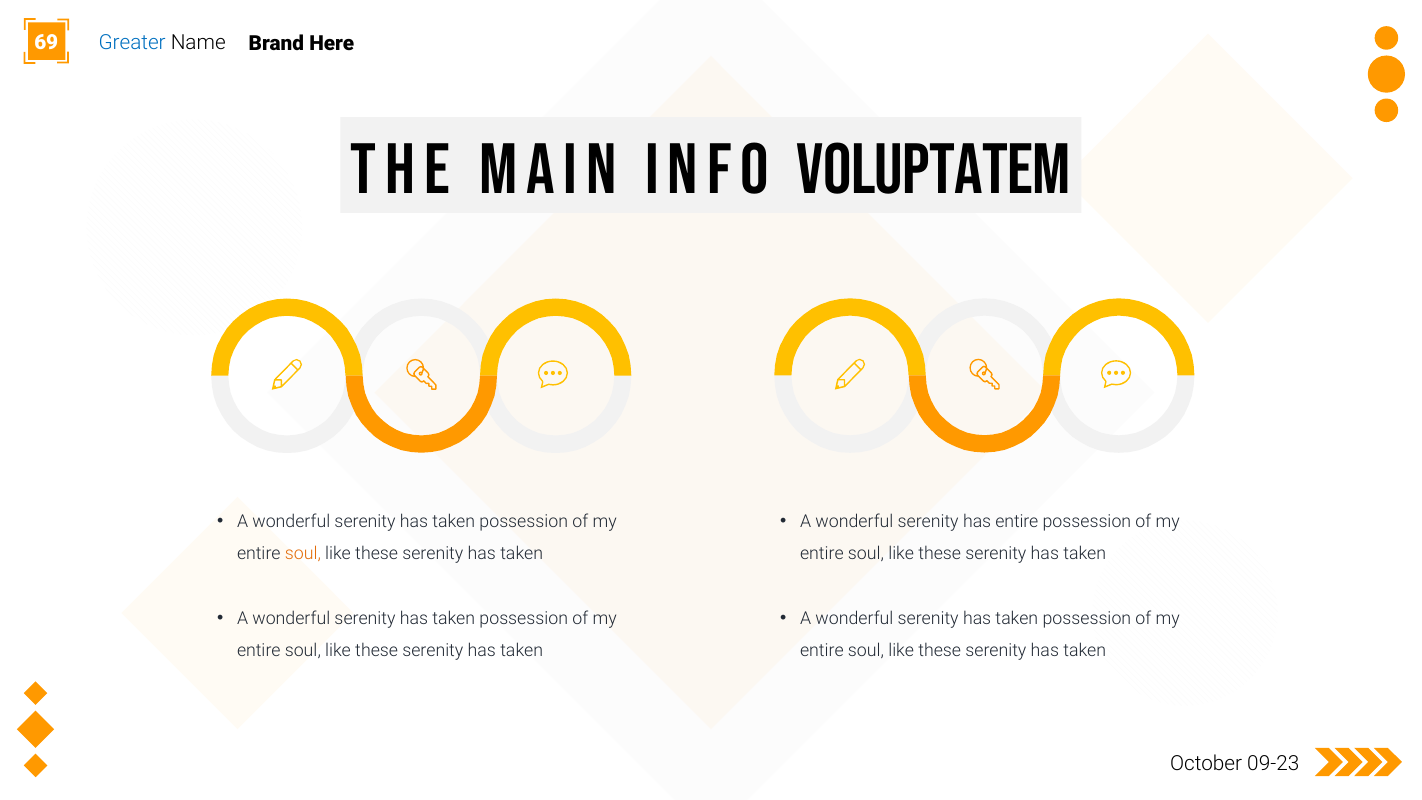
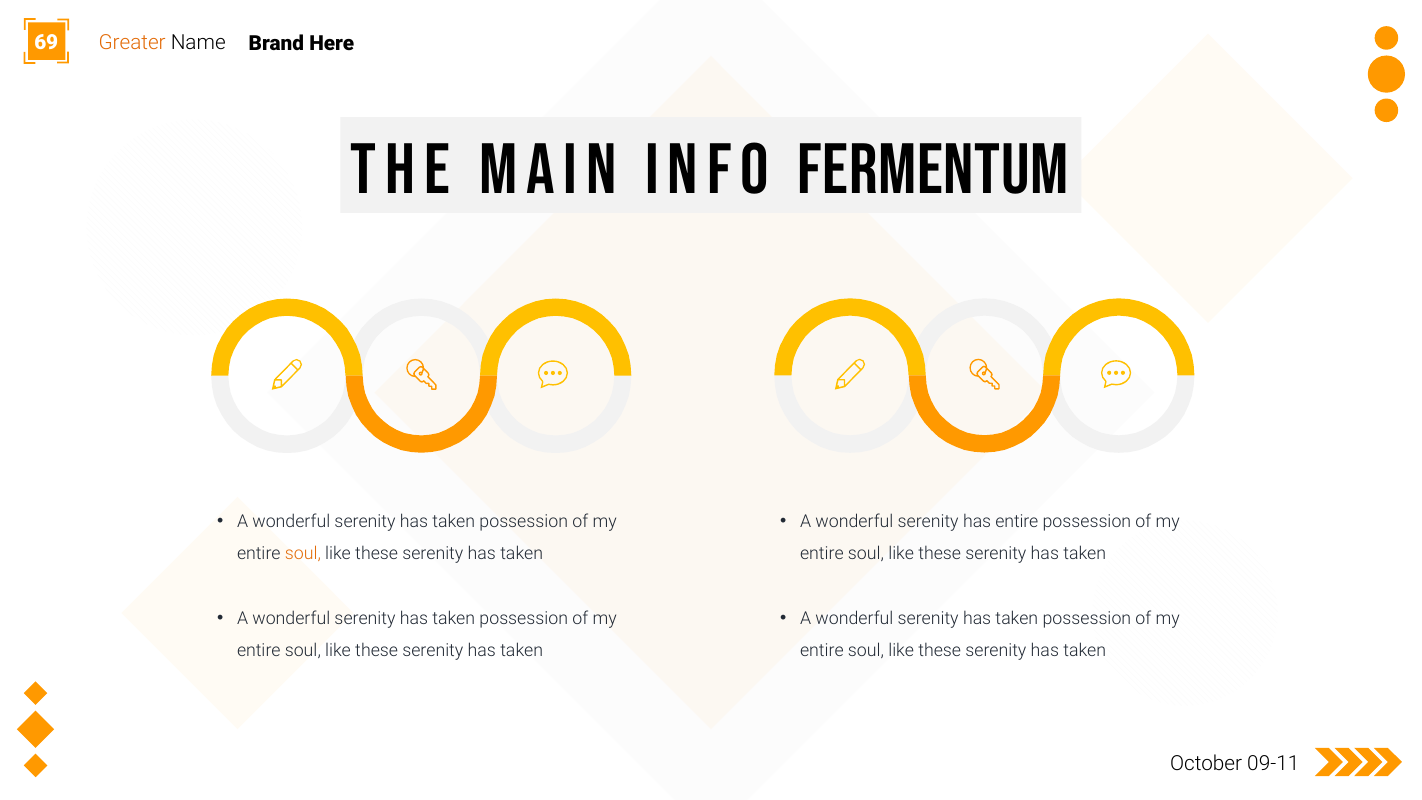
Greater colour: blue -> orange (132, 43)
voluptatem: voluptatem -> fermentum (933, 170)
09-23: 09-23 -> 09-11 (1273, 764)
